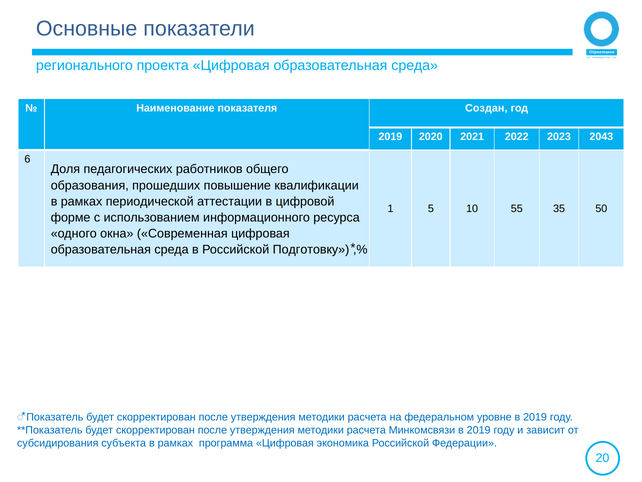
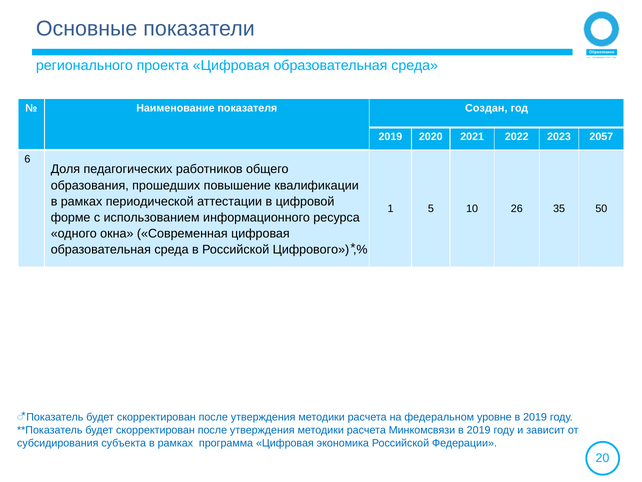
2043: 2043 -> 2057 (601, 137)
55: 55 -> 26 (517, 208)
Подготовку: Подготовку -> Цифрового (311, 249)
